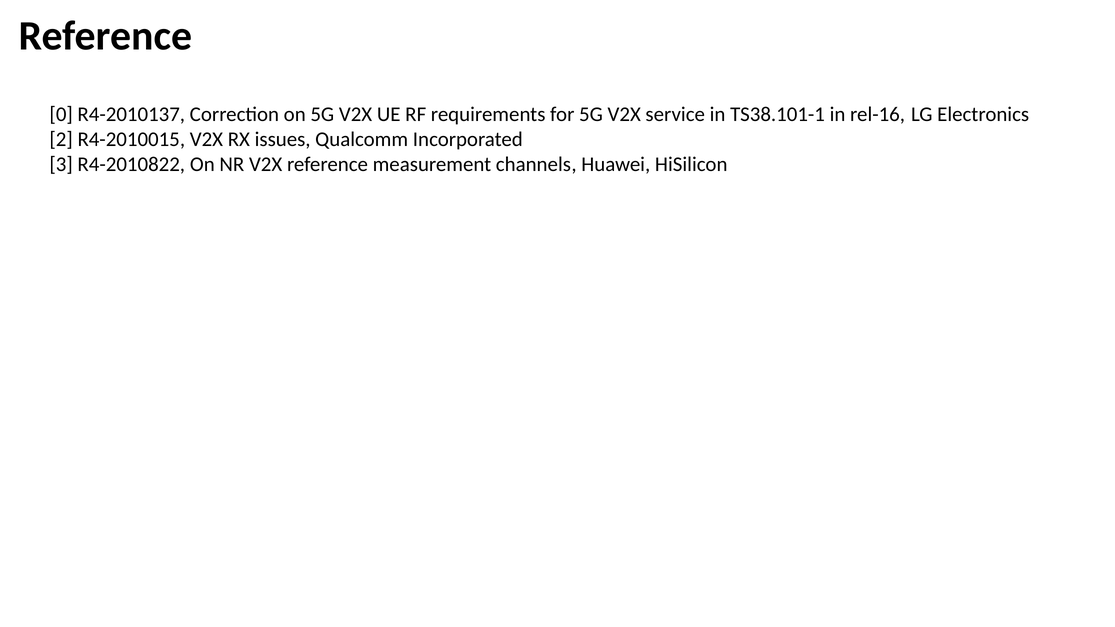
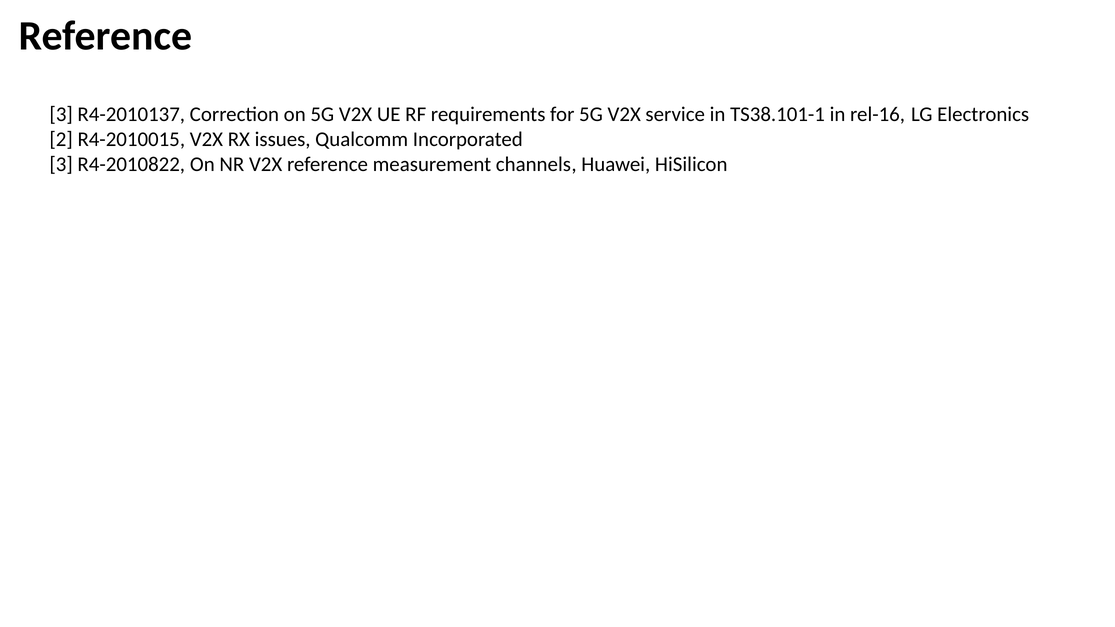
0: 0 -> 3 (61, 114)
